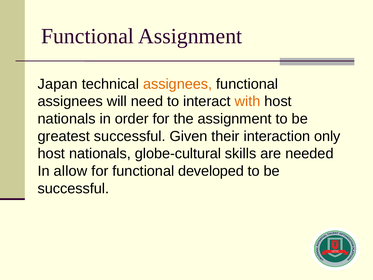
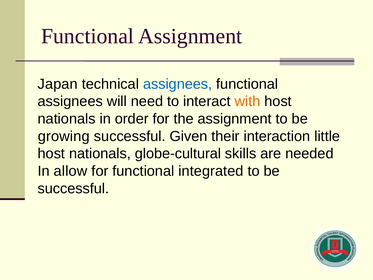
assignees colour: orange -> blue (178, 84)
greatest: greatest -> growing (64, 136)
only: only -> little (327, 136)
developed: developed -> integrated (211, 171)
